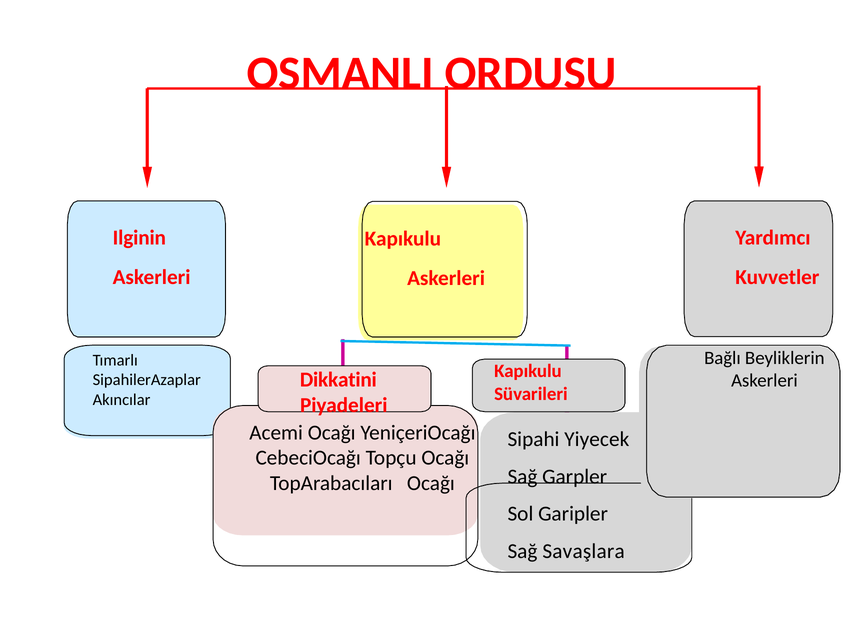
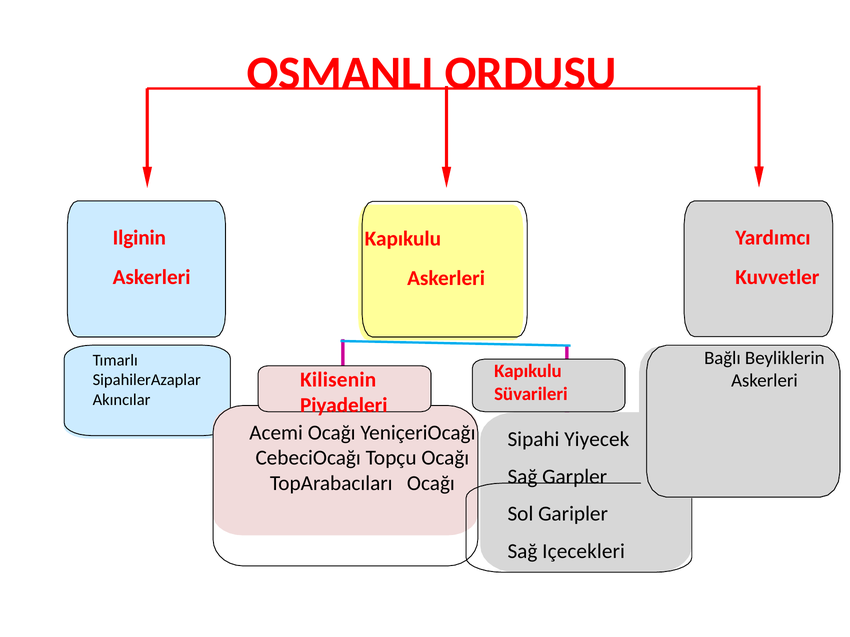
Dikkatini: Dikkatini -> Kilisenin (338, 380)
Savaşlara: Savaşlara -> Içecekleri (584, 552)
